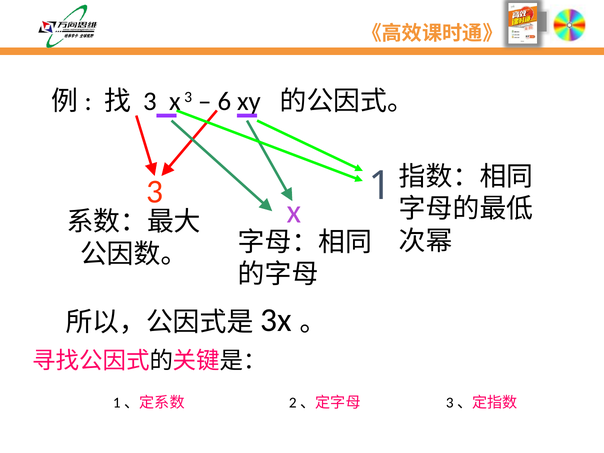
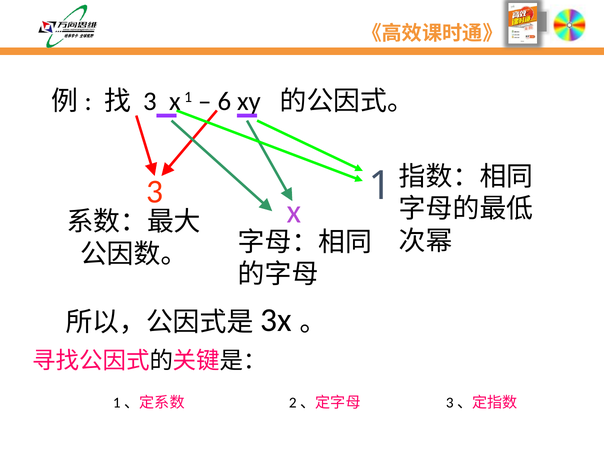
3: 3 -> 1 (188, 97)
